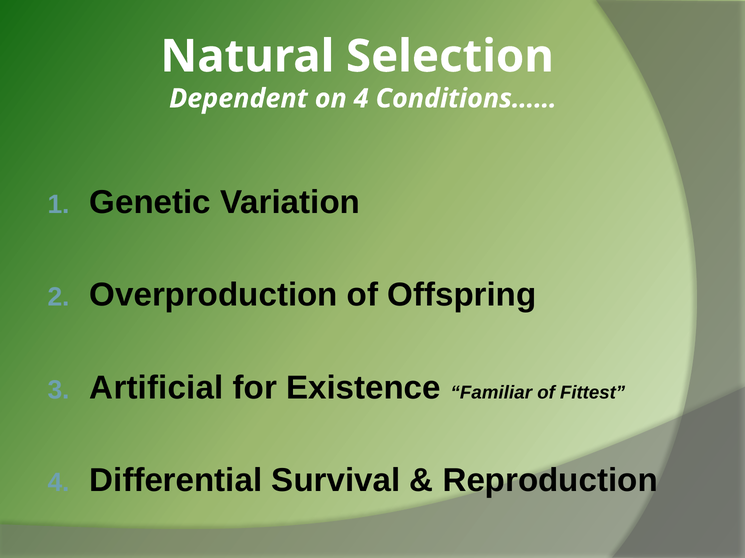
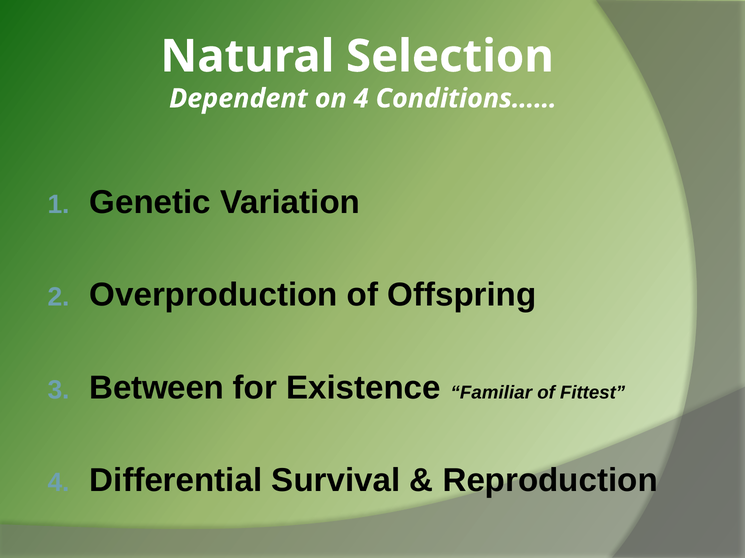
Artificial: Artificial -> Between (157, 388)
